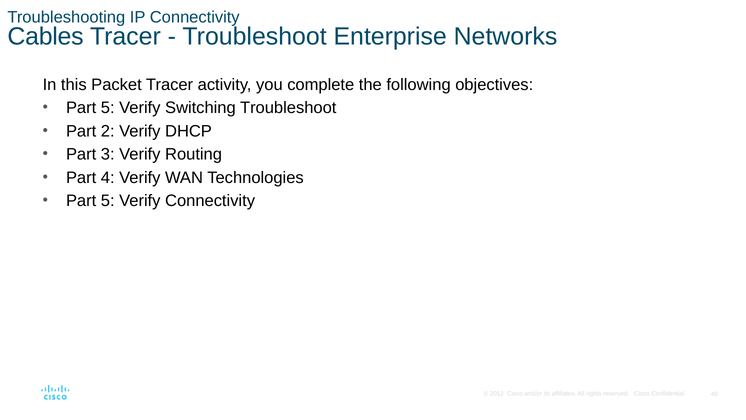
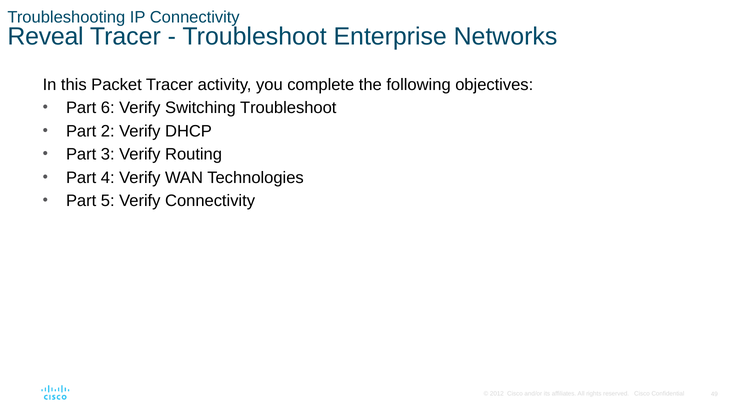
Cables: Cables -> Reveal (46, 37)
5: 5 -> 6 (108, 108)
